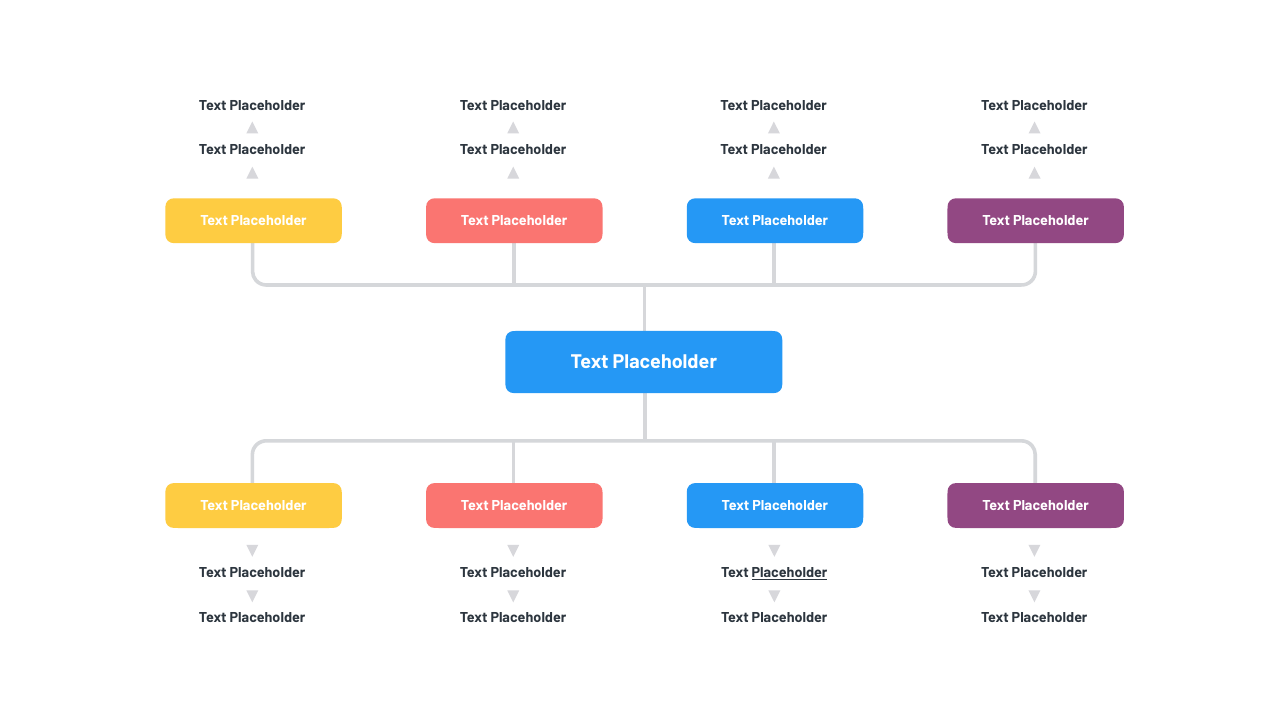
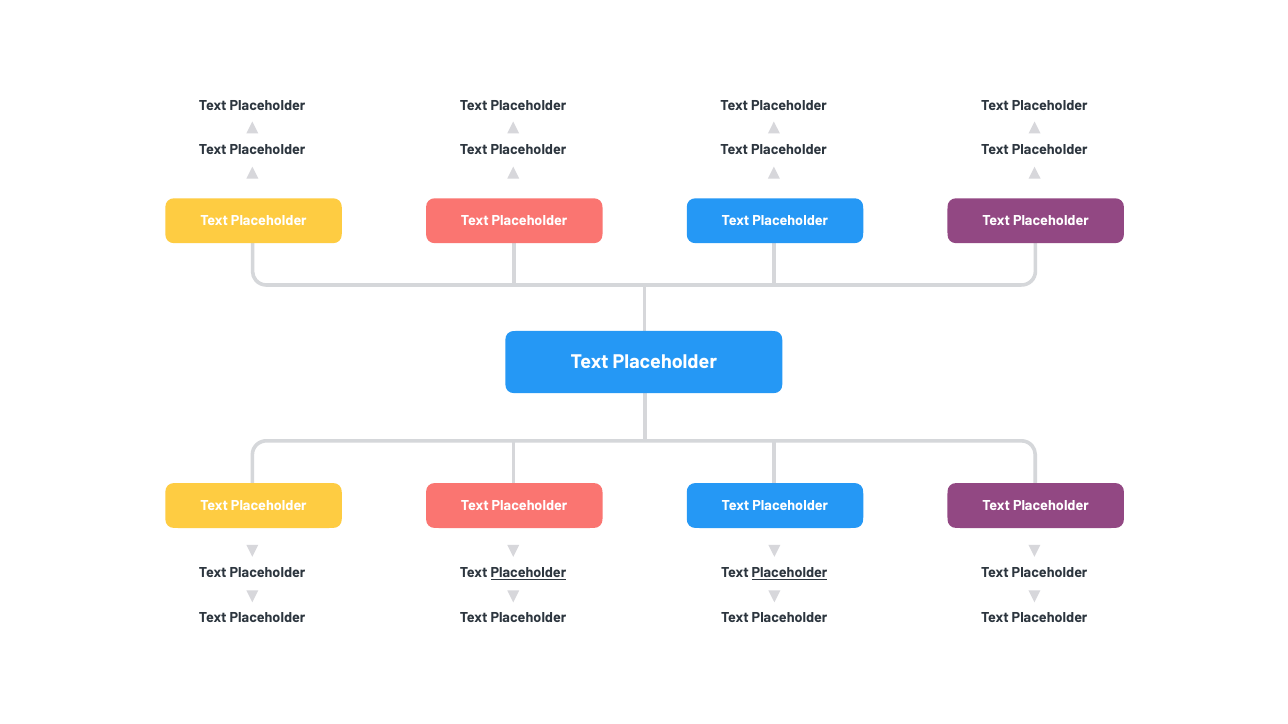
Placeholder underline: none -> present (528, 573)
